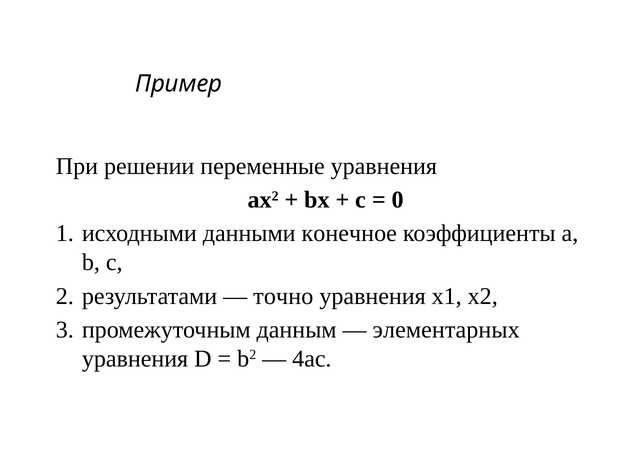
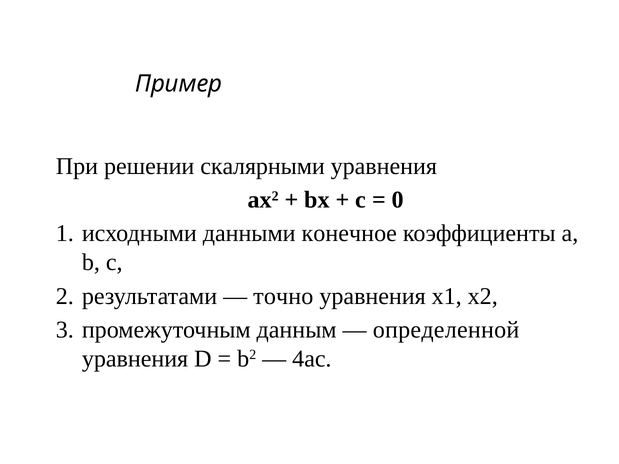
переменные: переменные -> скалярными (263, 166)
элементарных: элементарных -> определенной (446, 330)
